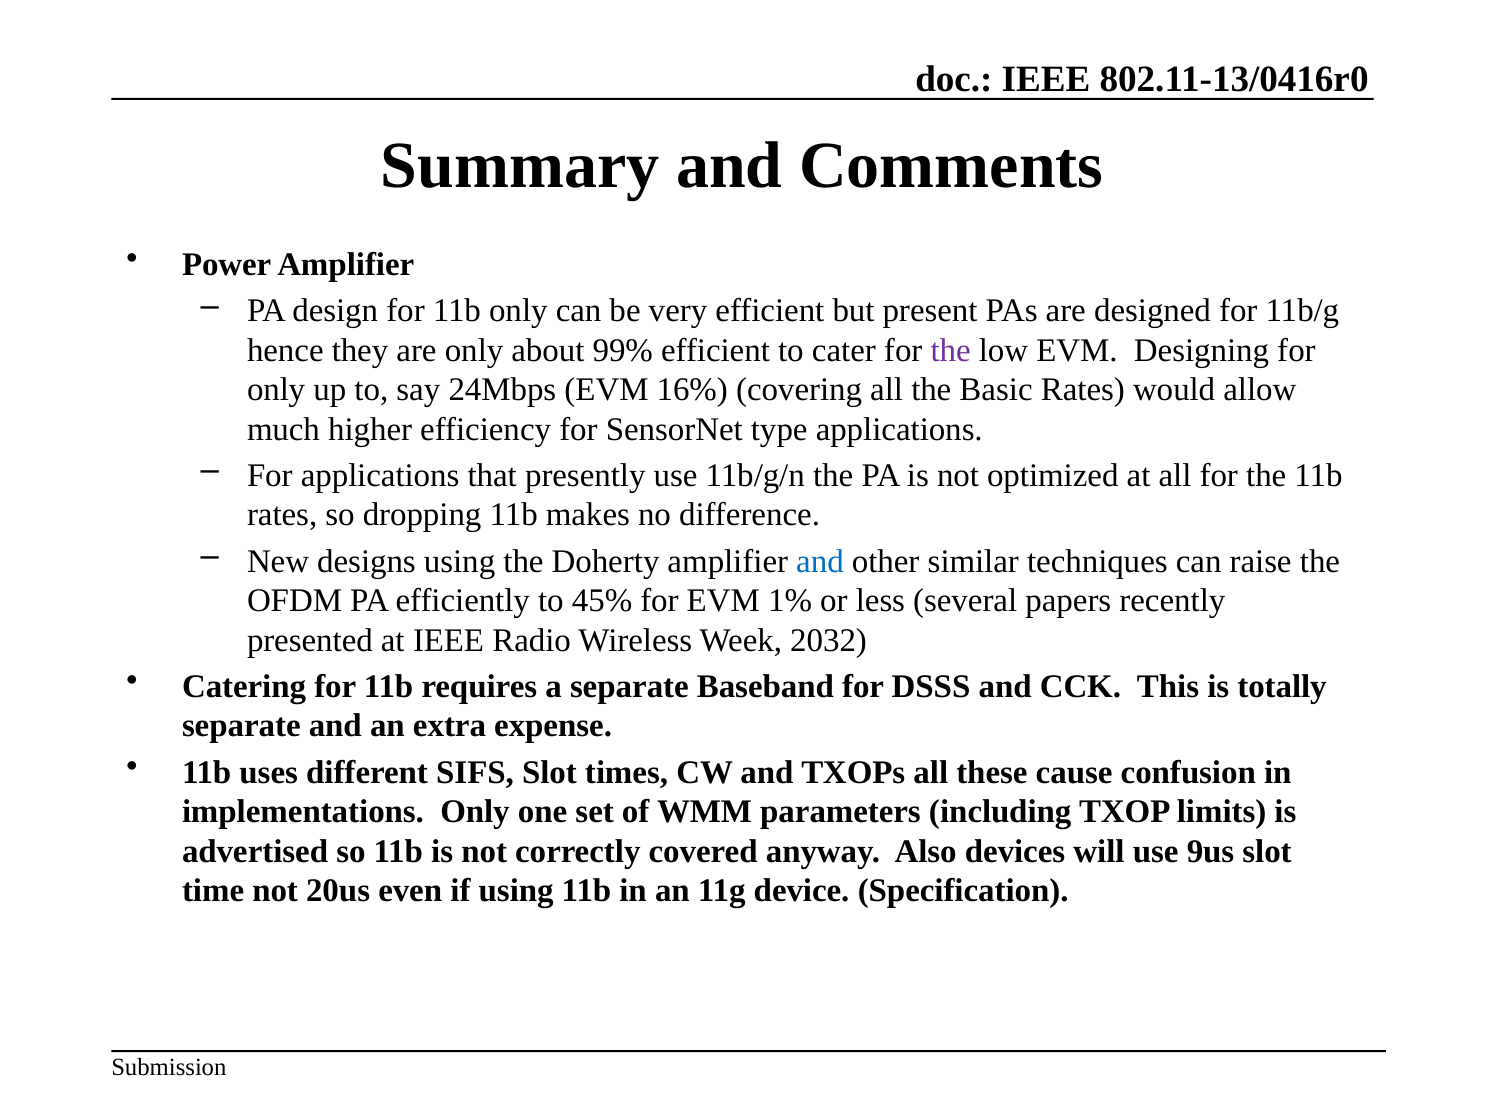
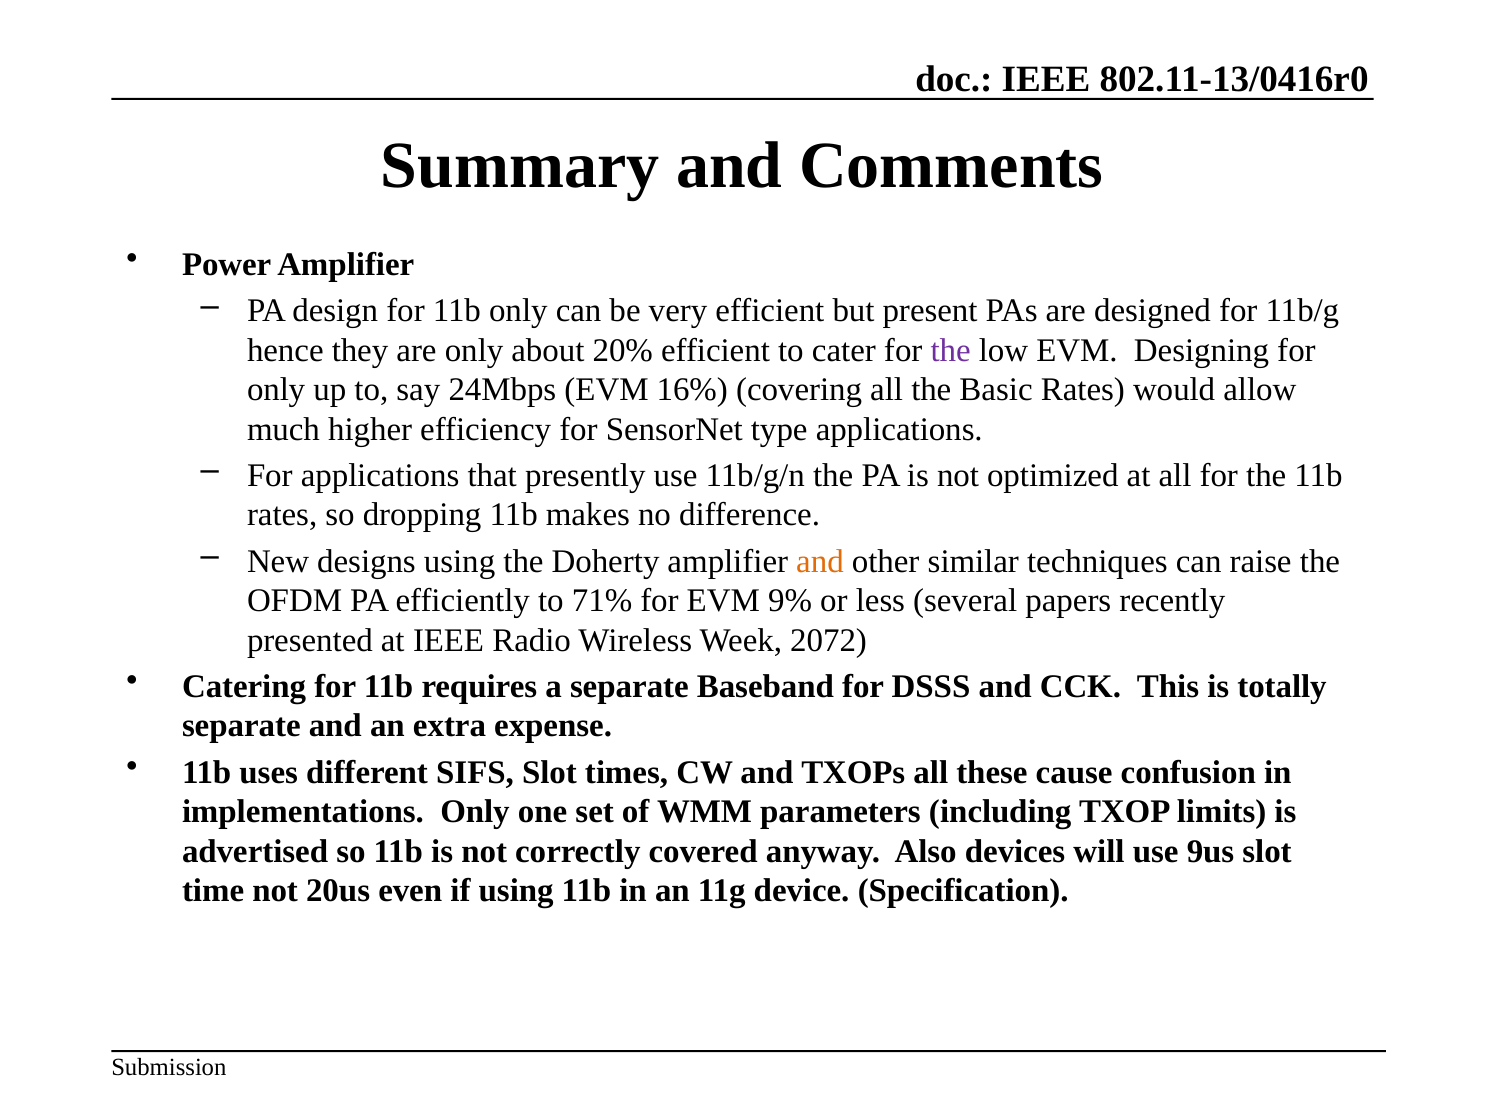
99%: 99% -> 20% (623, 350)
and colour: blue -> orange (820, 562)
45%: 45% -> 71% (602, 601)
1%: 1% -> 9% (790, 601)
2032: 2032 -> 2072 (829, 641)
